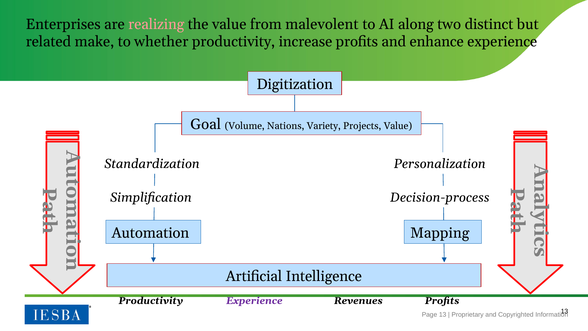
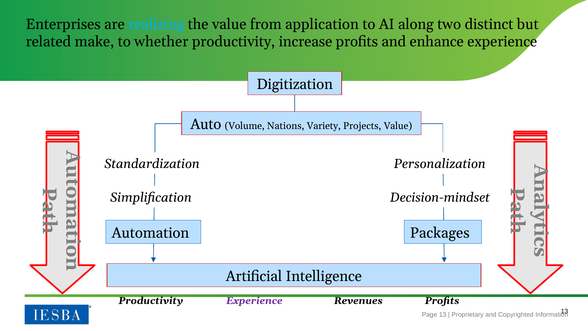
realizing colour: pink -> light blue (156, 24)
malevolent: malevolent -> application (322, 24)
Goal: Goal -> Auto (206, 124)
Decision-process: Decision-process -> Decision-mindset (440, 197)
Mapping: Mapping -> Packages (440, 233)
